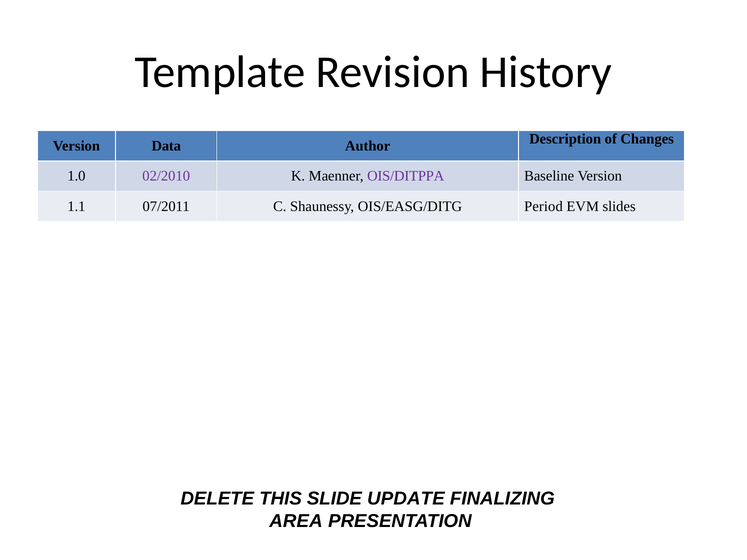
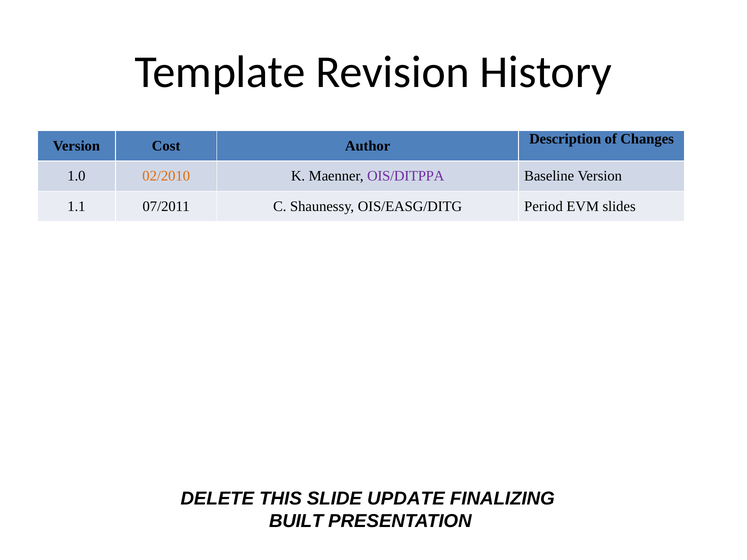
Data: Data -> Cost (166, 146)
02/2010 colour: purple -> orange (166, 176)
AREA: AREA -> BUILT (296, 521)
